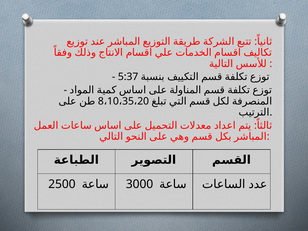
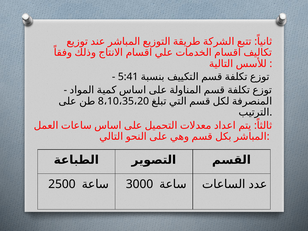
5:37: 5:37 -> 5:41 (128, 77)
